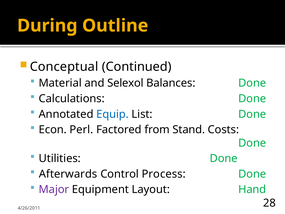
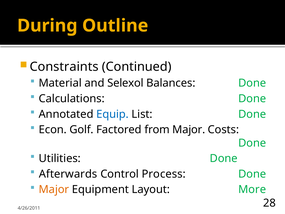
Conceptual: Conceptual -> Constraints (64, 67)
Perl: Perl -> Golf (82, 130)
from Stand: Stand -> Major (189, 130)
Major colour: purple -> orange (54, 189)
Hand: Hand -> More (252, 189)
